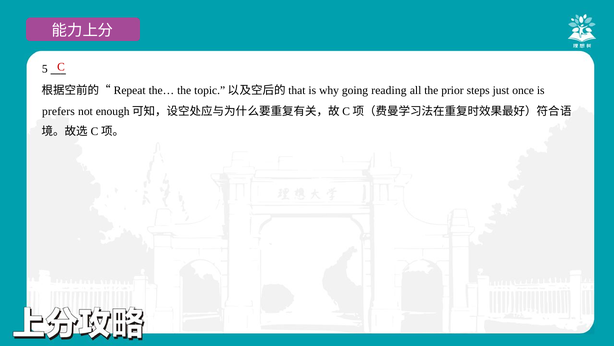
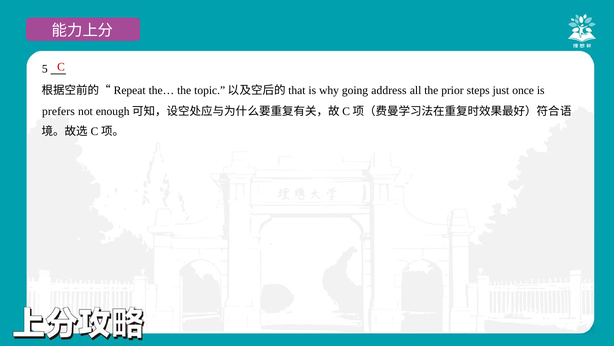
reading: reading -> address (389, 90)
